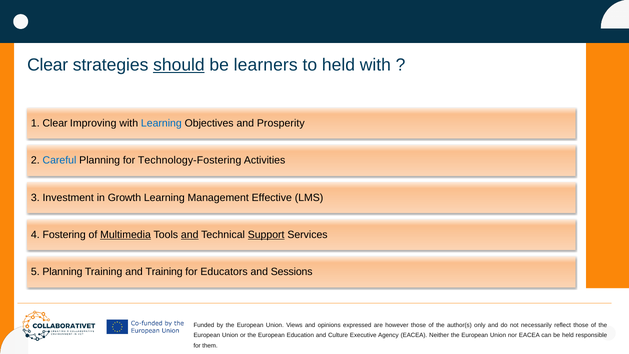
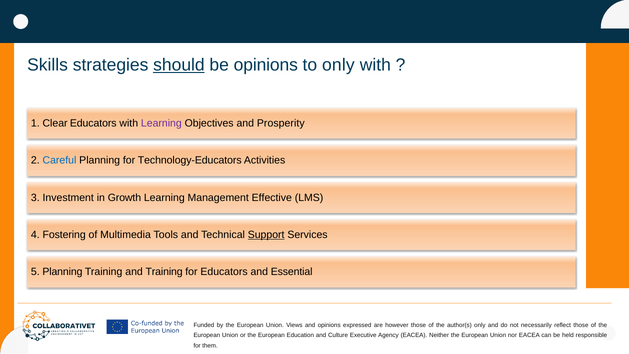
Clear: Clear -> Skills (48, 65)
be learners: learners -> opinions (266, 65)
to held: held -> only (338, 65)
Clear Improving: Improving -> Educators (93, 123)
Learning colour: blue -> purple (161, 123)
Technology-Fostering: Technology-Fostering -> Technology-Educators (190, 160)
Multimedia underline: present -> none (126, 235)
and underline: present -> none (190, 235)
Sessions: Sessions -> Essential (292, 272)
